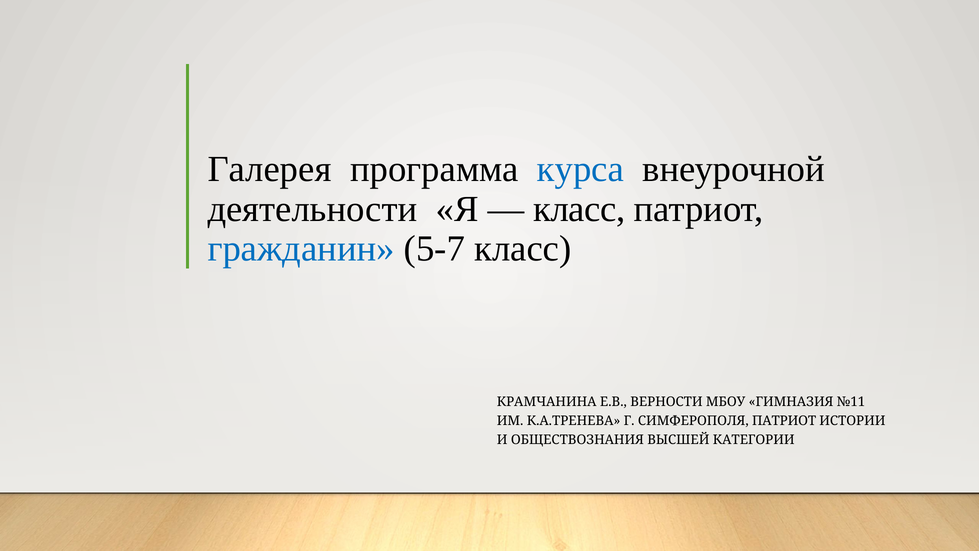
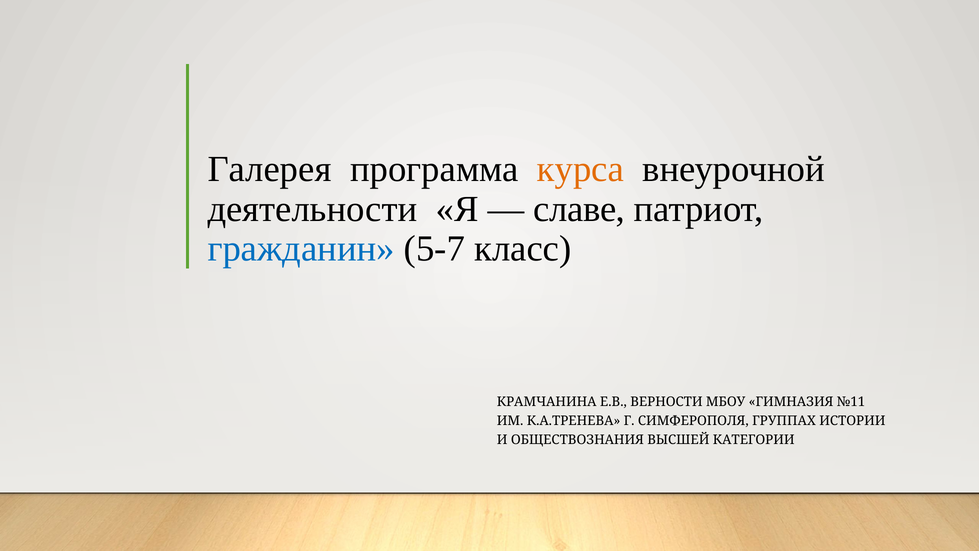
курса colour: blue -> orange (580, 169)
класс: класс -> славе (579, 209)
СИМФЕРОПОЛЯ ПАТРИОТ: ПАТРИОТ -> ГРУППАХ (784, 421)
